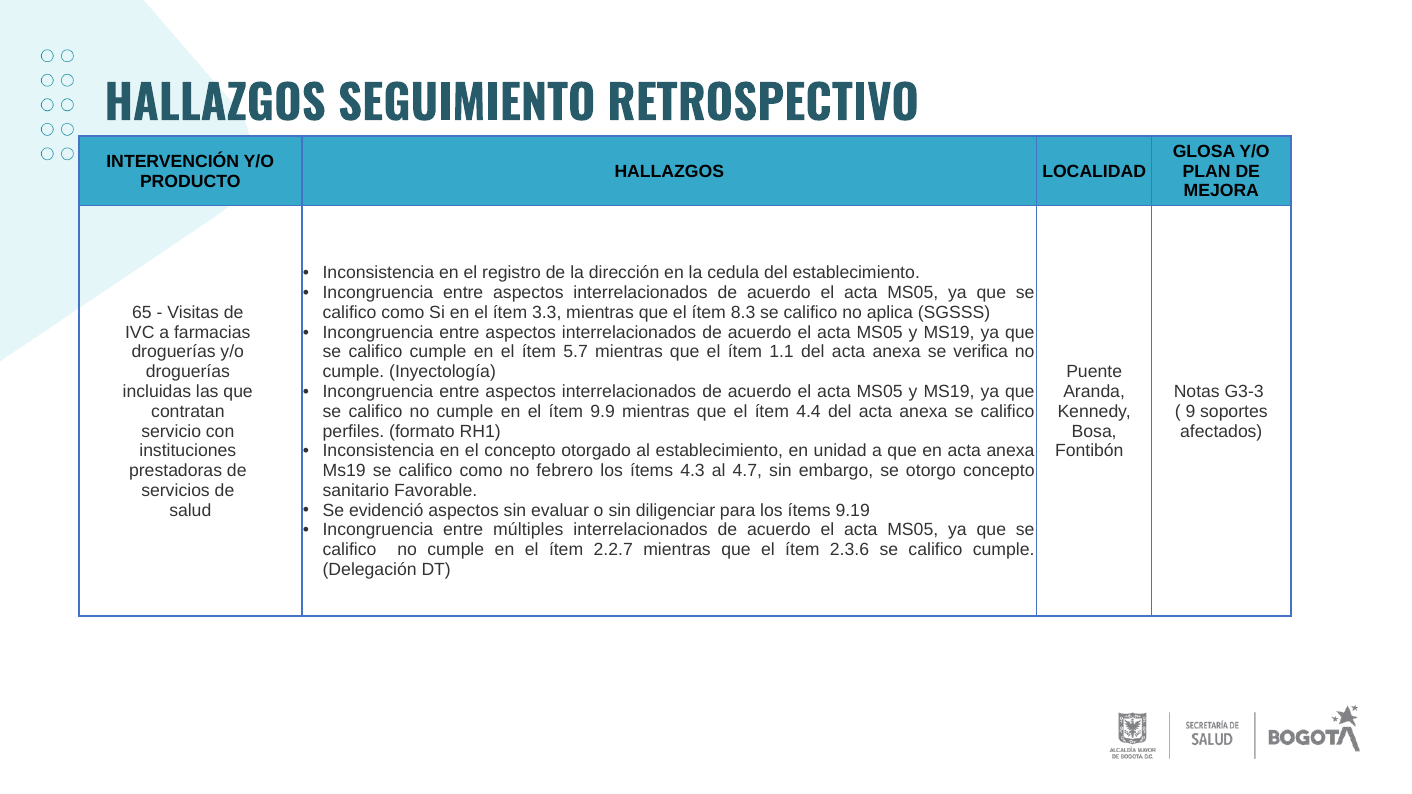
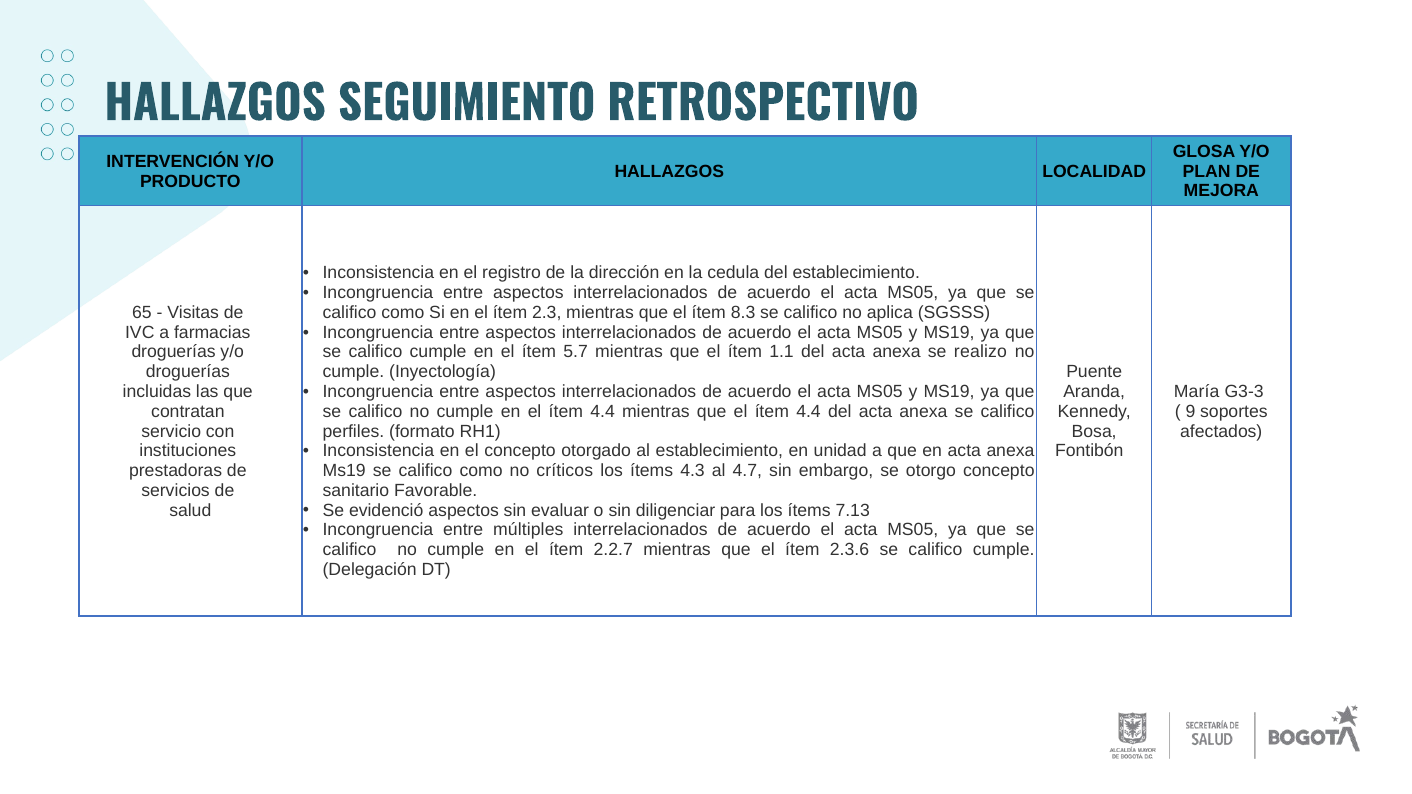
3.3: 3.3 -> 2.3 (547, 313)
verifica: verifica -> realizo (980, 352)
Notas: Notas -> María (1197, 392)
en el ítem 9.9: 9.9 -> 4.4 (603, 412)
febrero: febrero -> críticos (565, 471)
9.19: 9.19 -> 7.13 (853, 510)
